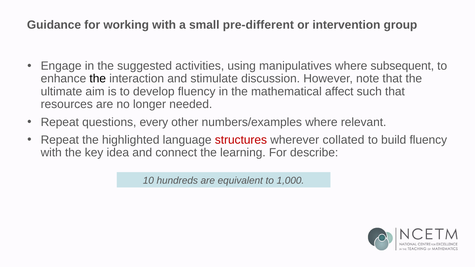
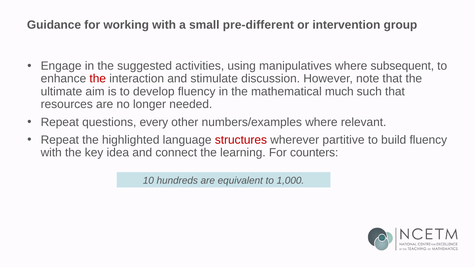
the colour: black -> red (98, 79)
affect: affect -> much (339, 92)
collated: collated -> partitive (344, 140)
describe: describe -> counters (314, 153)
